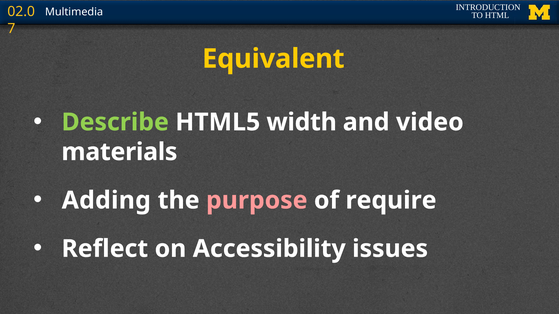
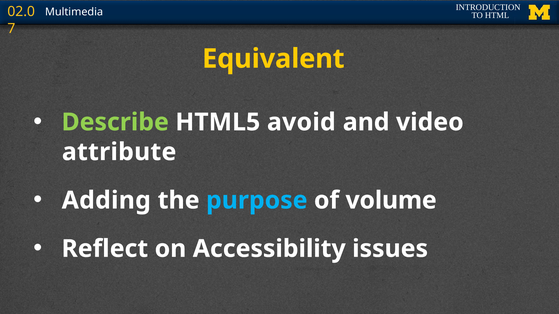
width: width -> avoid (301, 122)
materials: materials -> attribute (119, 152)
purpose colour: pink -> light blue (257, 201)
require: require -> volume (391, 201)
